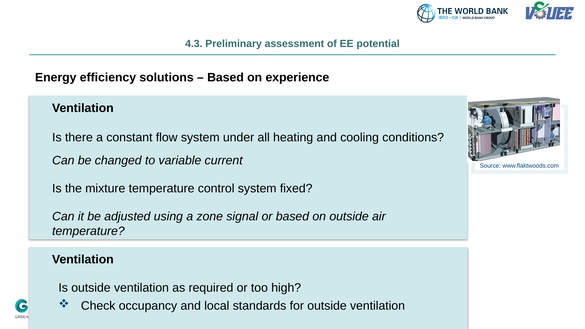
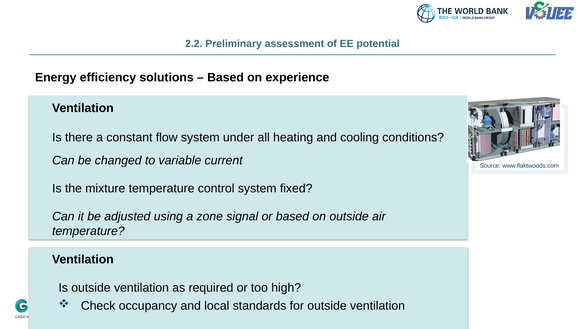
4.3: 4.3 -> 2.2 (194, 44)
